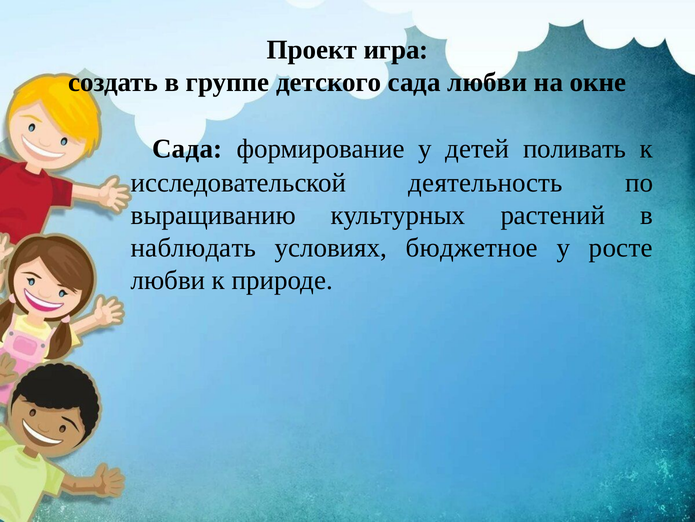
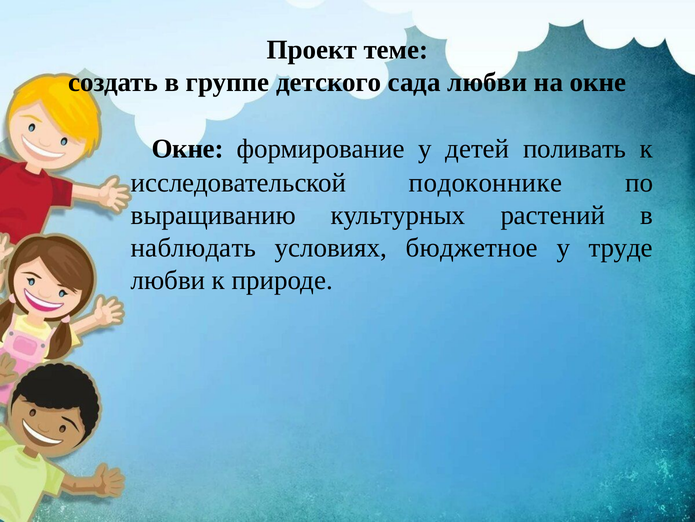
игра: игра -> теме (396, 50)
Сада: Сада -> Окне (188, 149)
деятельность: деятельность -> подоконнике (486, 183)
росте: росте -> труде (621, 247)
